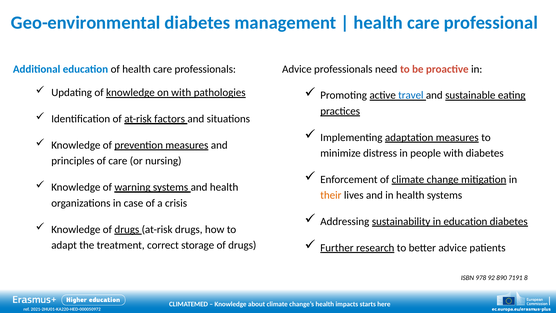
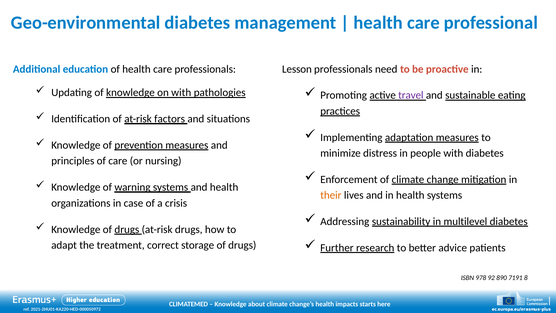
Advice: Advice -> Lesson (297, 69)
travel colour: blue -> purple (411, 95)
in education: education -> multilevel (465, 221)
